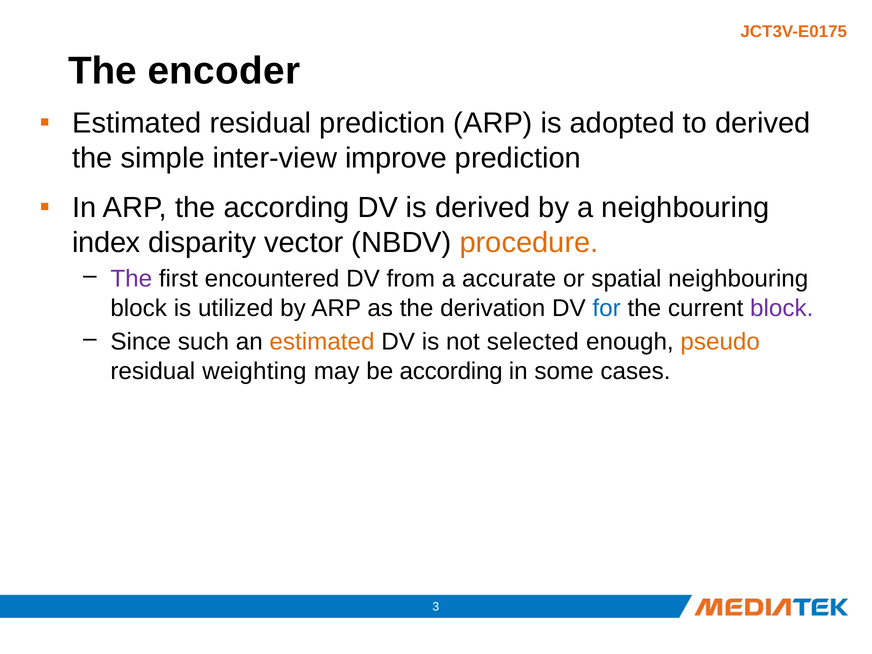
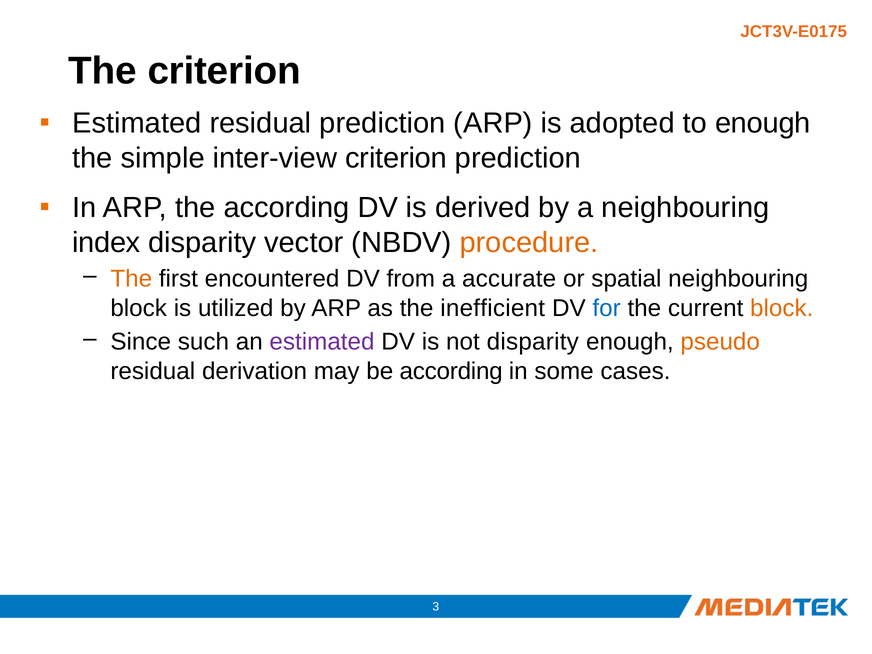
The encoder: encoder -> criterion (224, 71)
to derived: derived -> enough (763, 123)
inter-view improve: improve -> criterion (396, 158)
The colour: purple -> orange (131, 279)
derivation: derivation -> inefficient (493, 308)
block colour: purple -> orange (782, 308)
estimated colour: orange -> purple (322, 342)
not selected: selected -> disparity (533, 342)
weighting: weighting -> derivation (255, 371)
